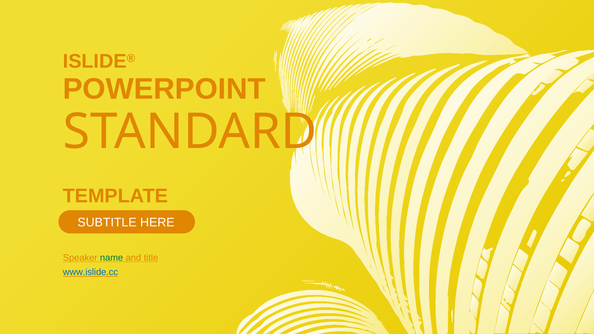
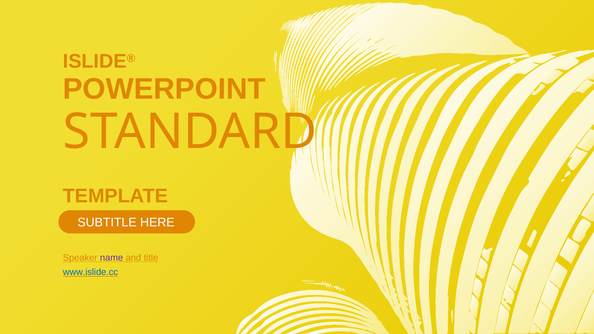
name colour: green -> purple (112, 258)
